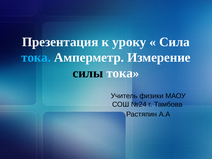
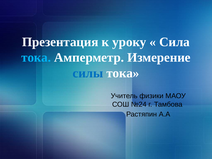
силы colour: black -> blue (88, 73)
